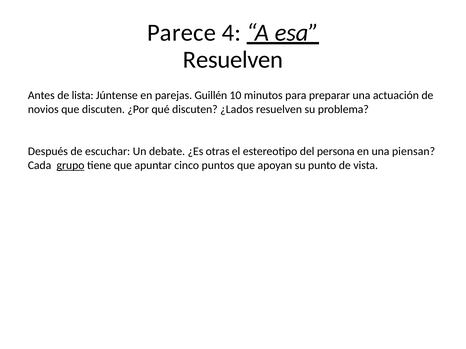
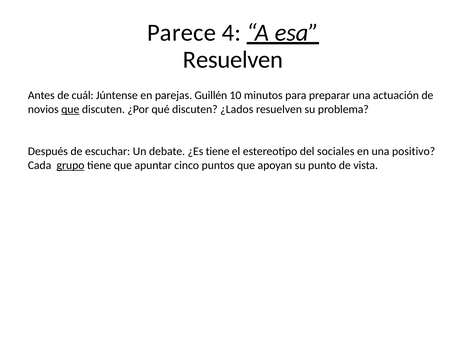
lista: lista -> cuál (83, 96)
que underline: none -> present (70, 109)
¿Es otras: otras -> tiene (218, 151)
persona: persona -> sociales (336, 151)
piensan: piensan -> positivo (414, 151)
